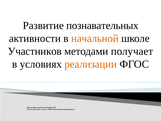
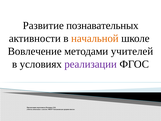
Участников: Участников -> Вовлечение (35, 51)
получает: получает -> учителей (132, 51)
реализации colour: orange -> purple (91, 64)
